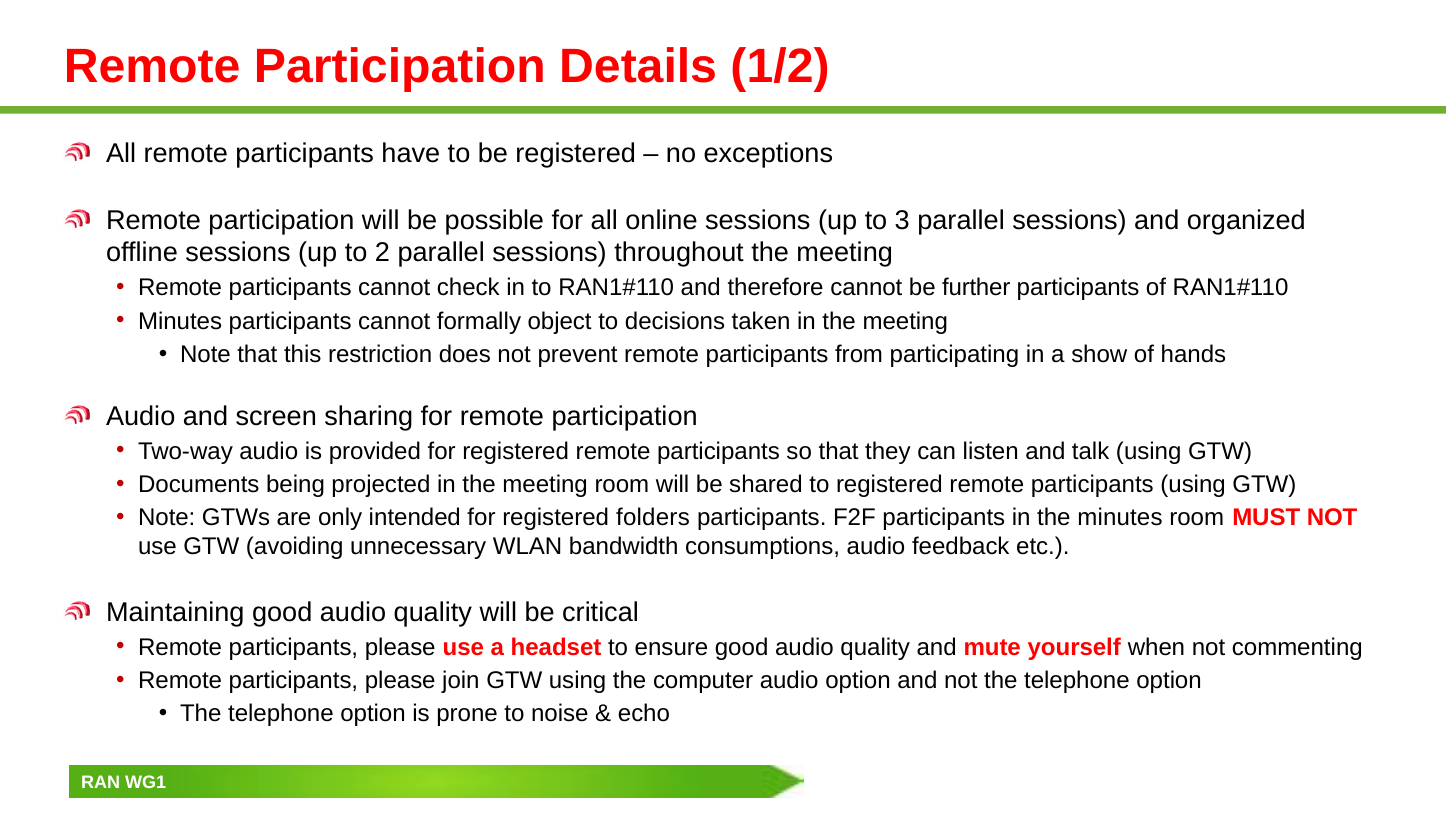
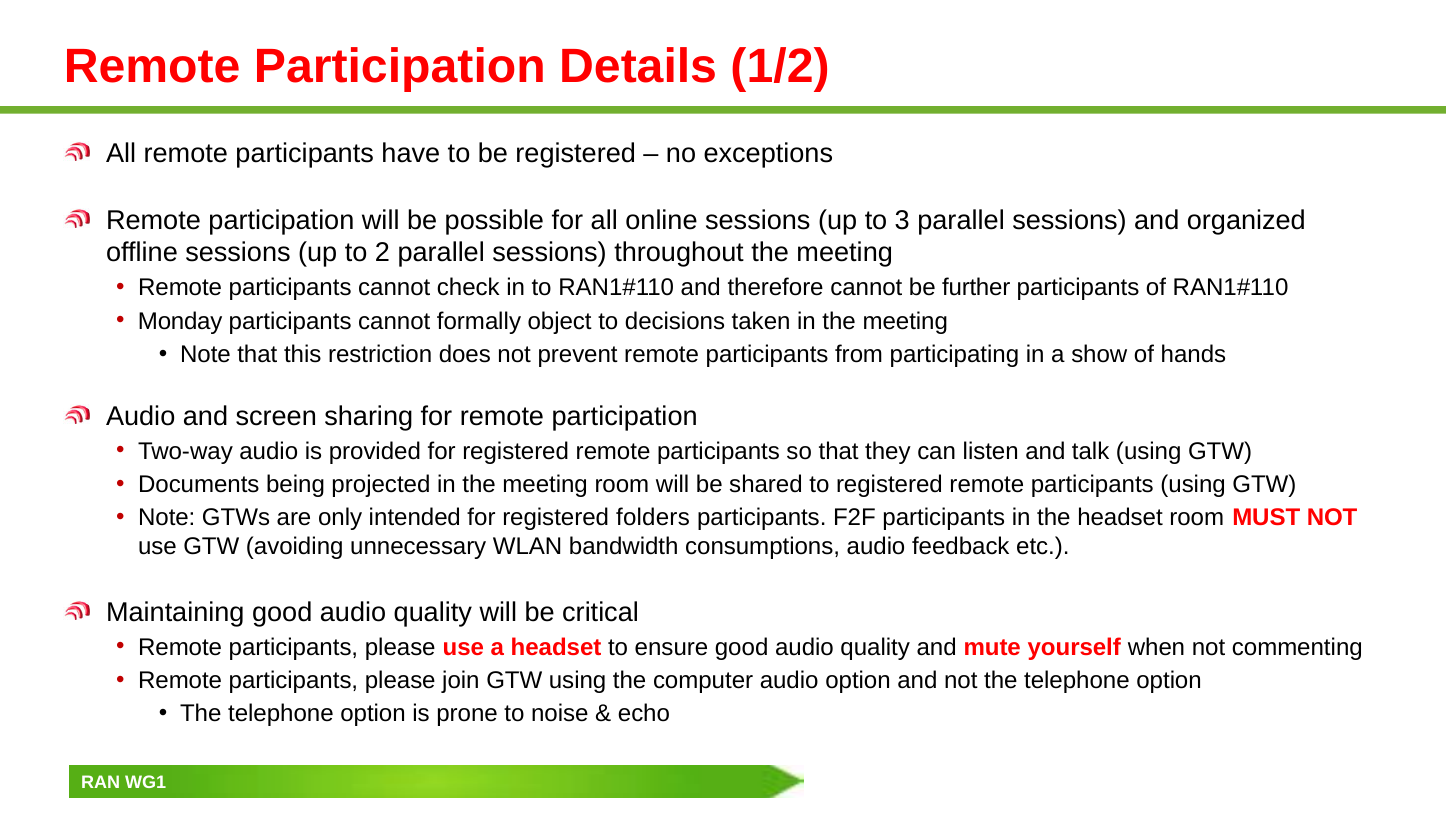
Minutes: Minutes -> Monday (180, 321)
the minutes: minutes -> headset (1120, 518)
